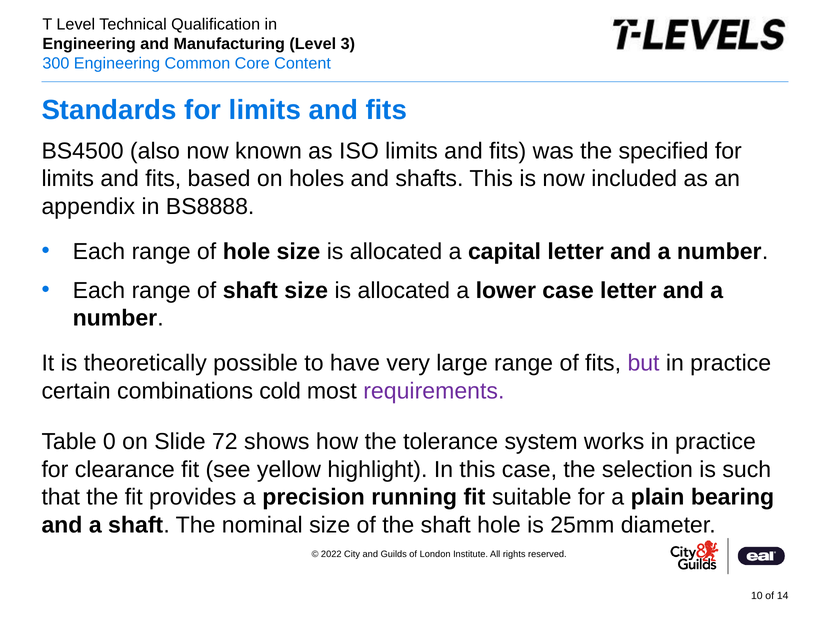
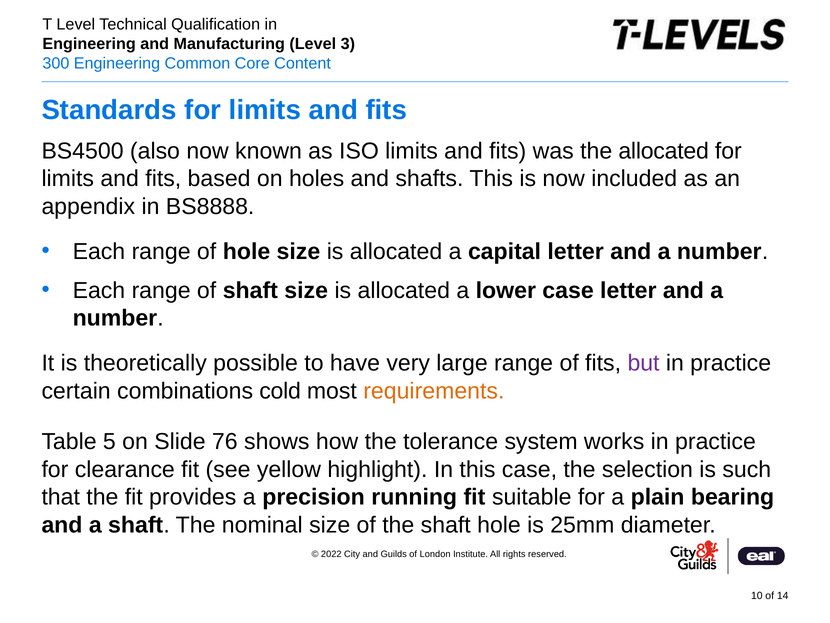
the specified: specified -> allocated (664, 151)
requirements colour: purple -> orange (434, 391)
0: 0 -> 5 (109, 441)
72: 72 -> 76 (225, 441)
